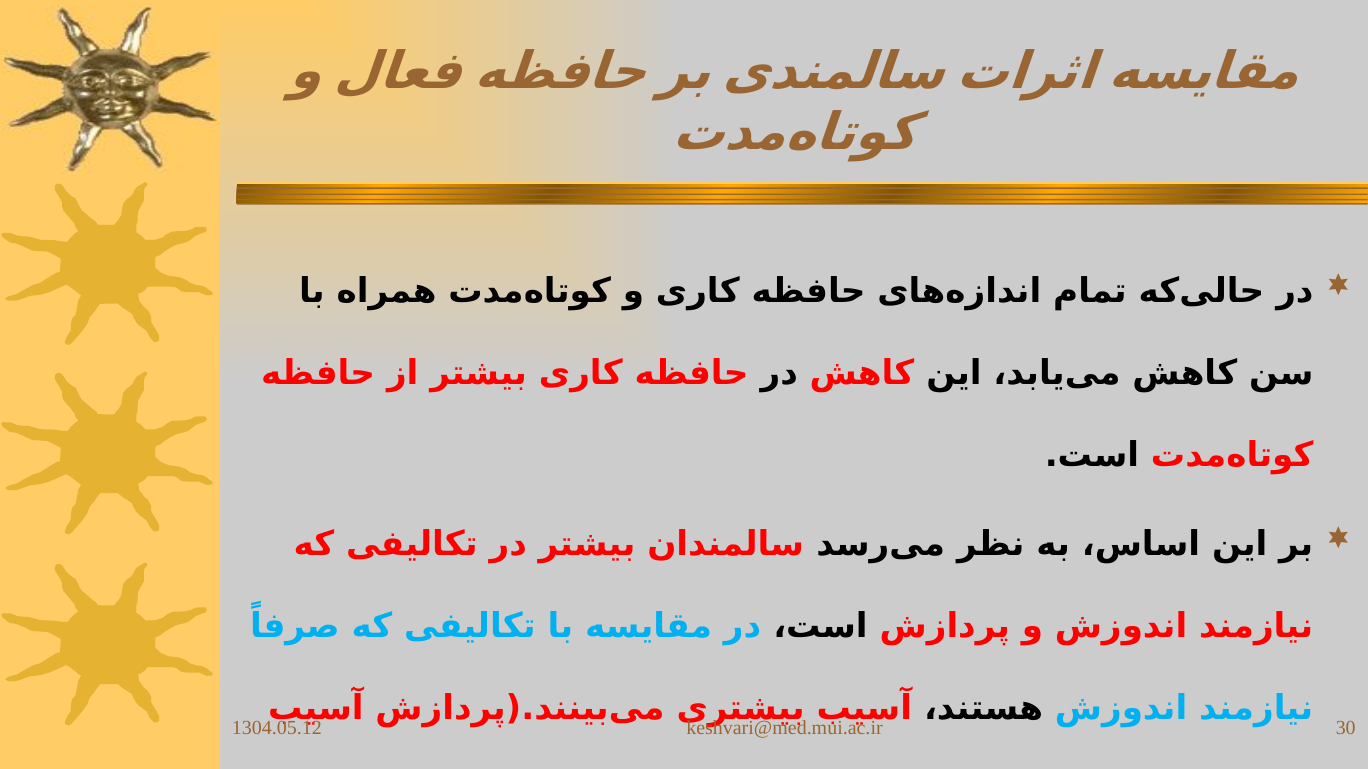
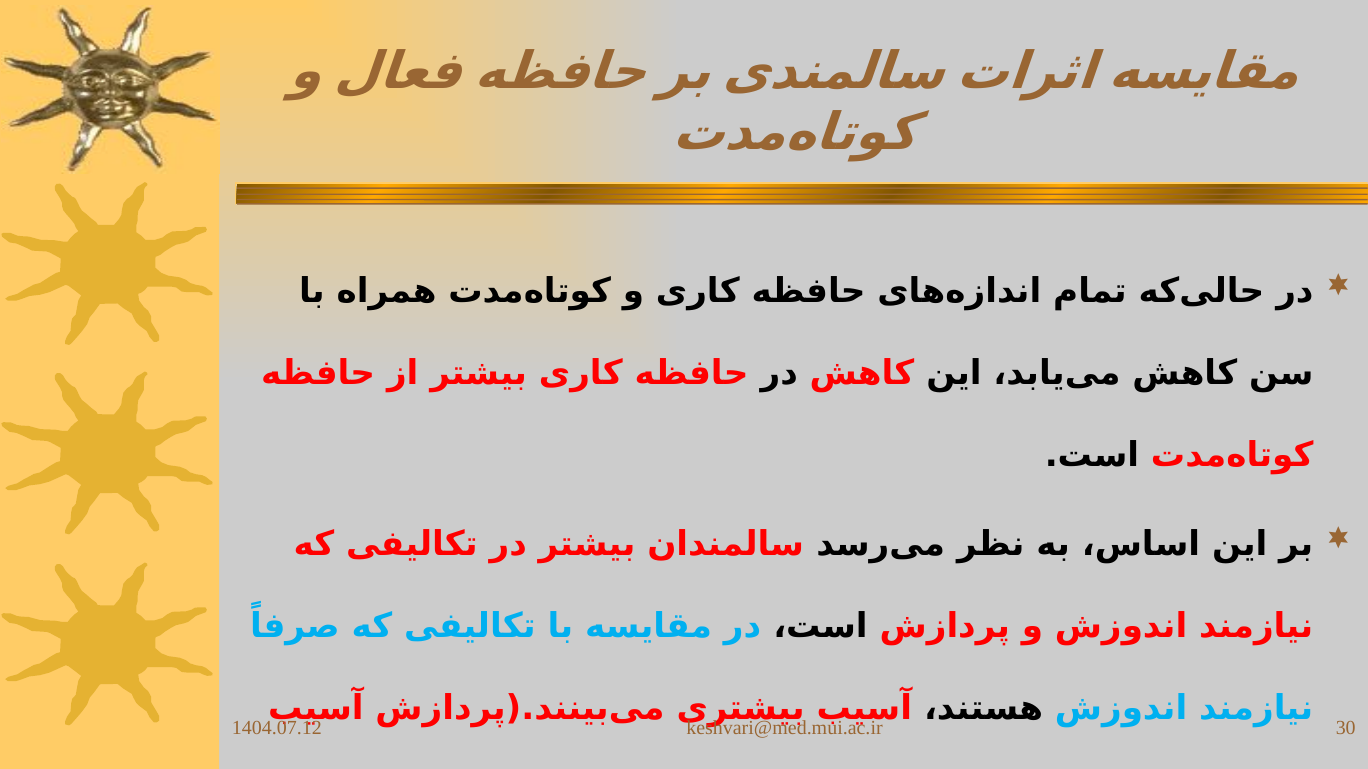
1304.05.12: 1304.05.12 -> 1404.07.12 (277, 728)
